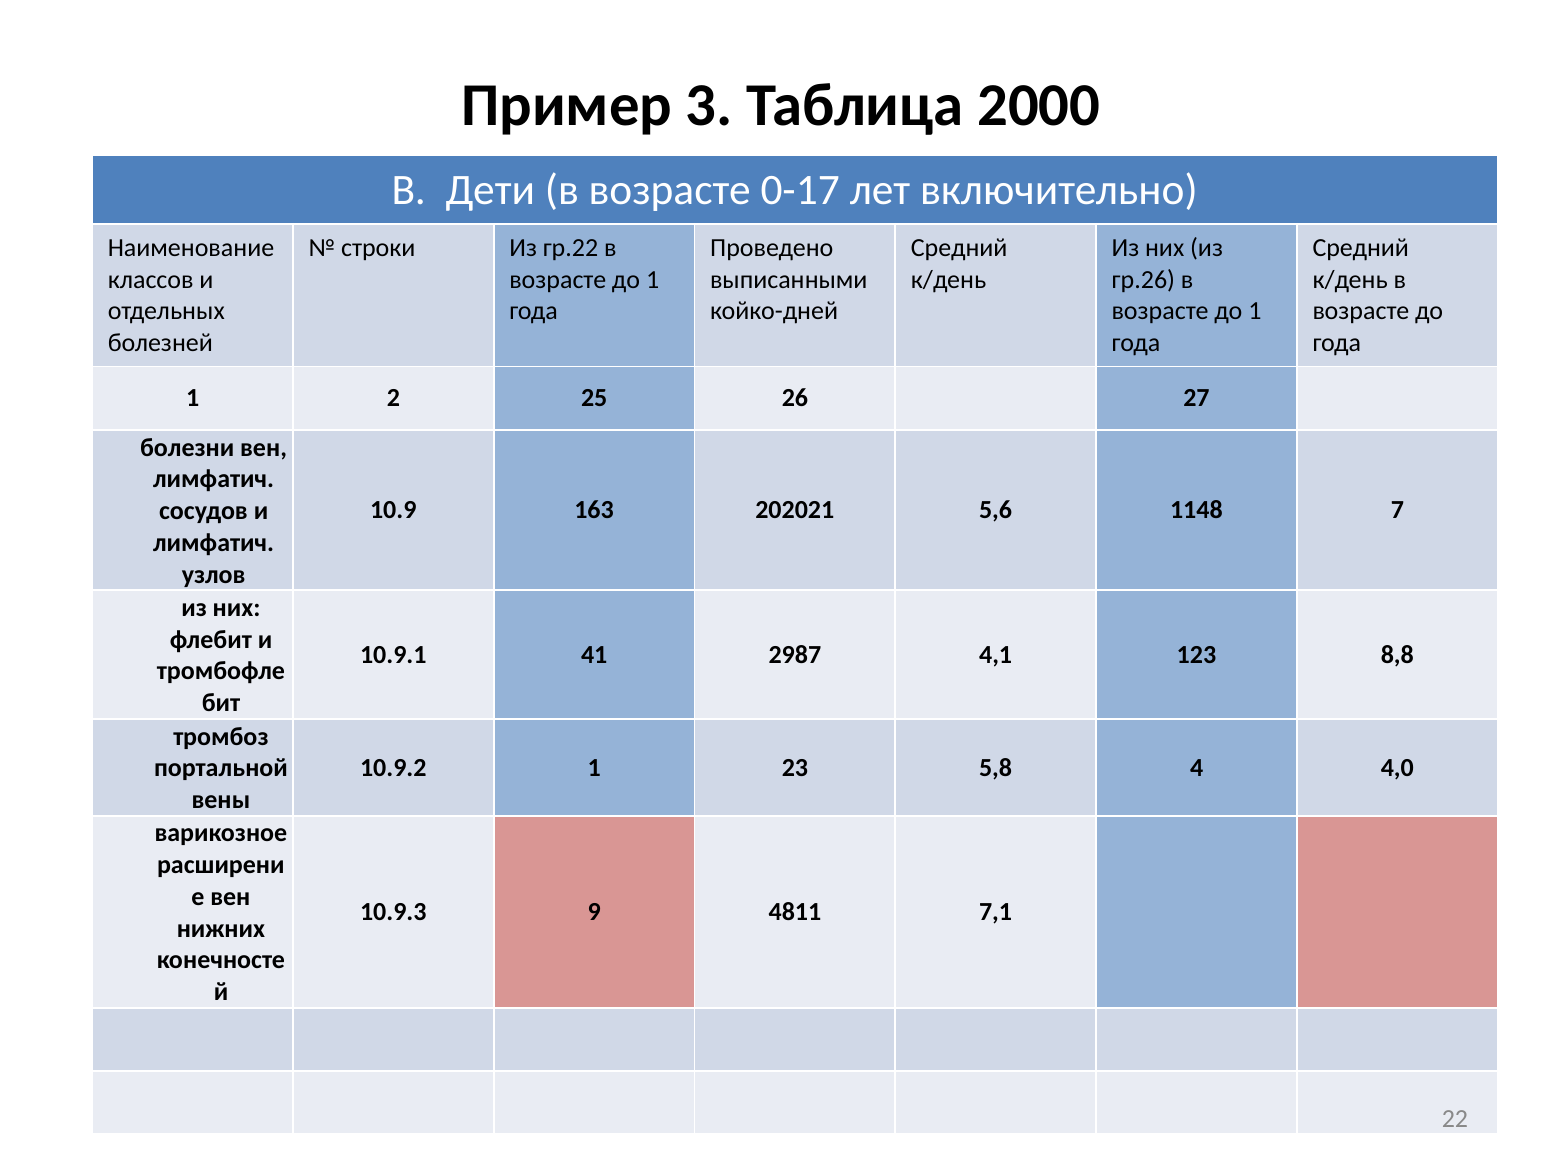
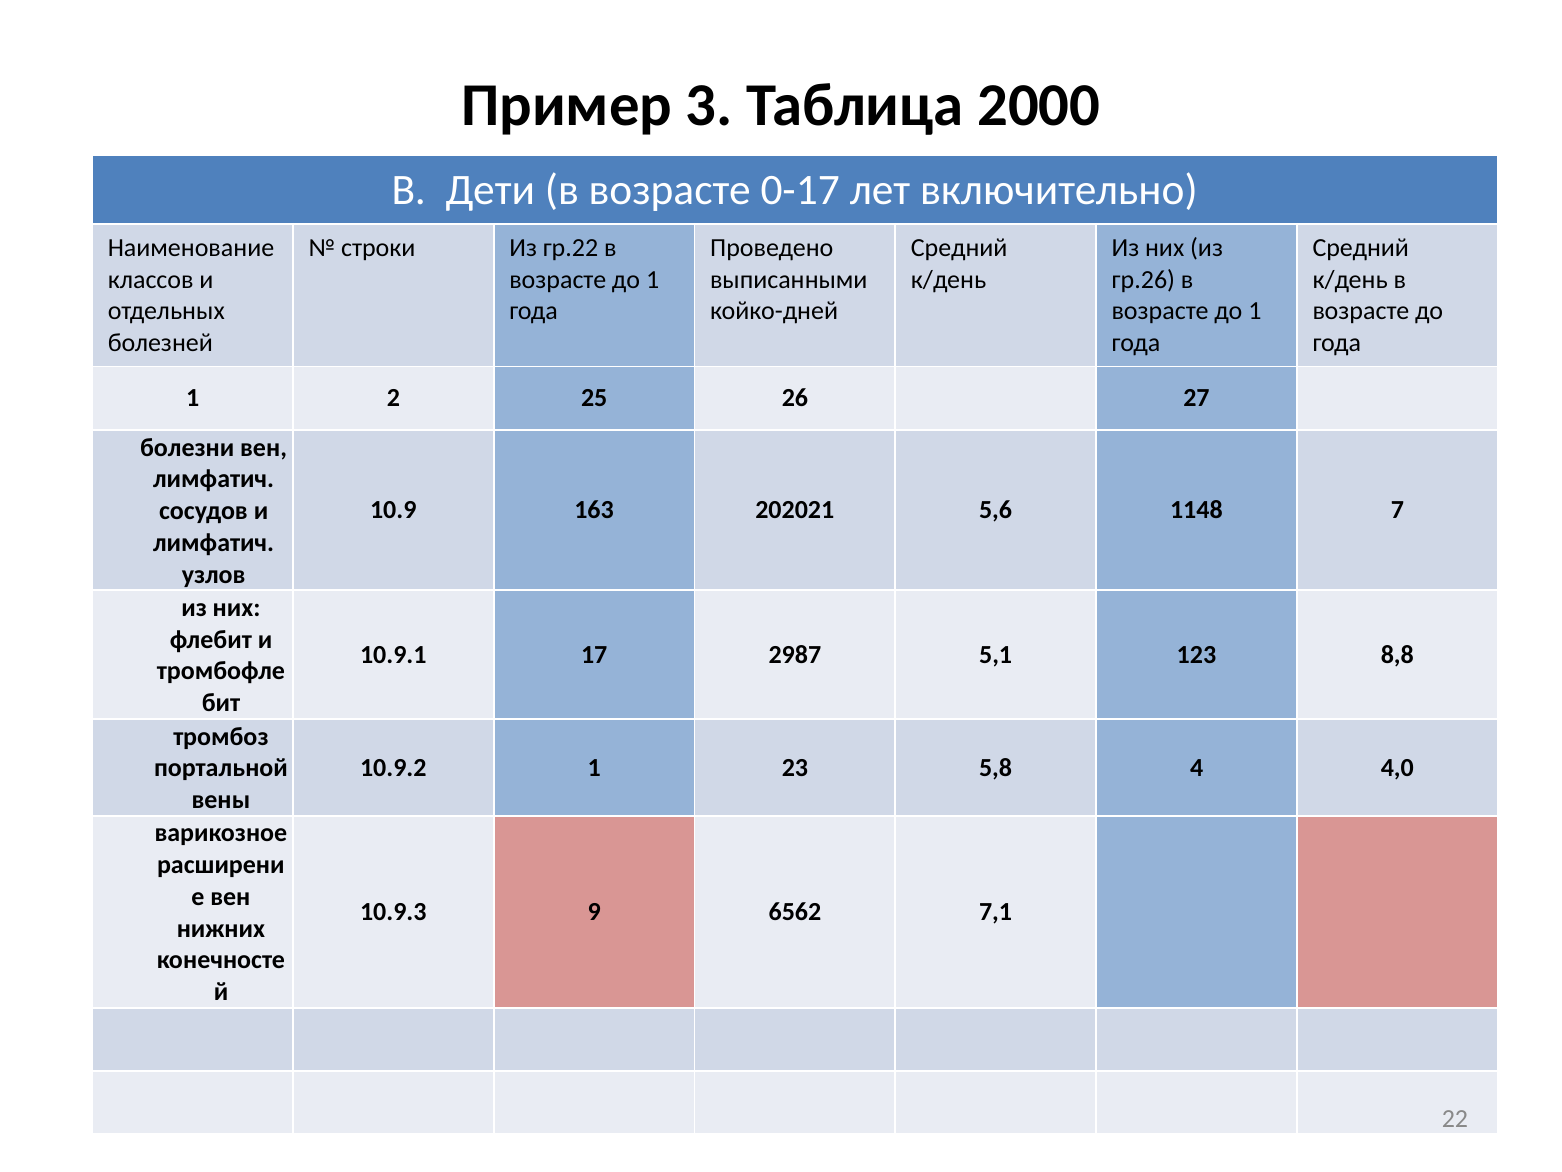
41: 41 -> 17 (594, 654)
4,1: 4,1 -> 5,1 (996, 654)
4811: 4811 -> 6562 (795, 912)
